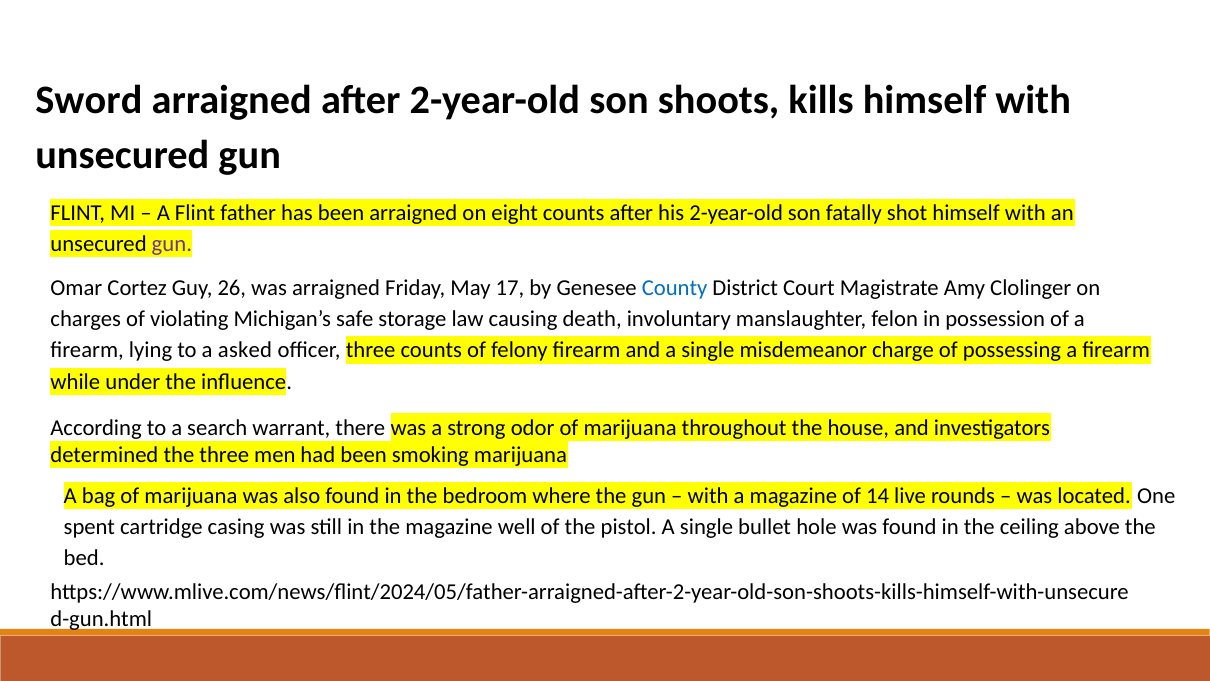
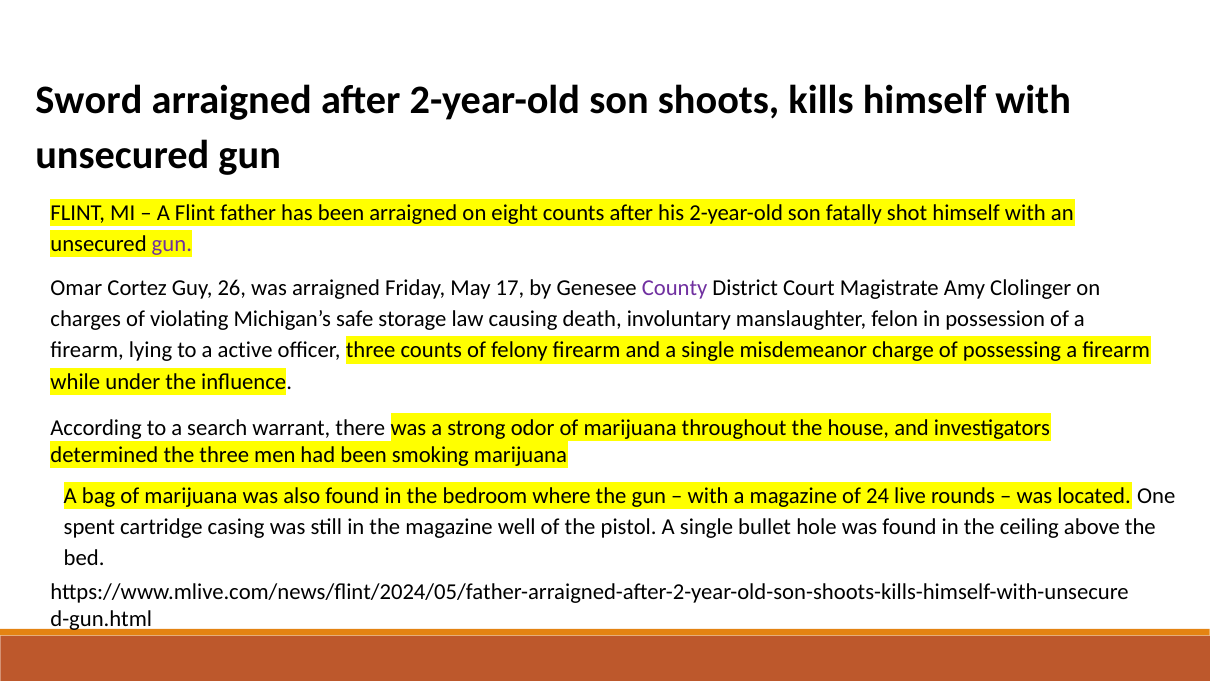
County colour: blue -> purple (675, 288)
asked: asked -> active (245, 350)
14: 14 -> 24 (878, 496)
